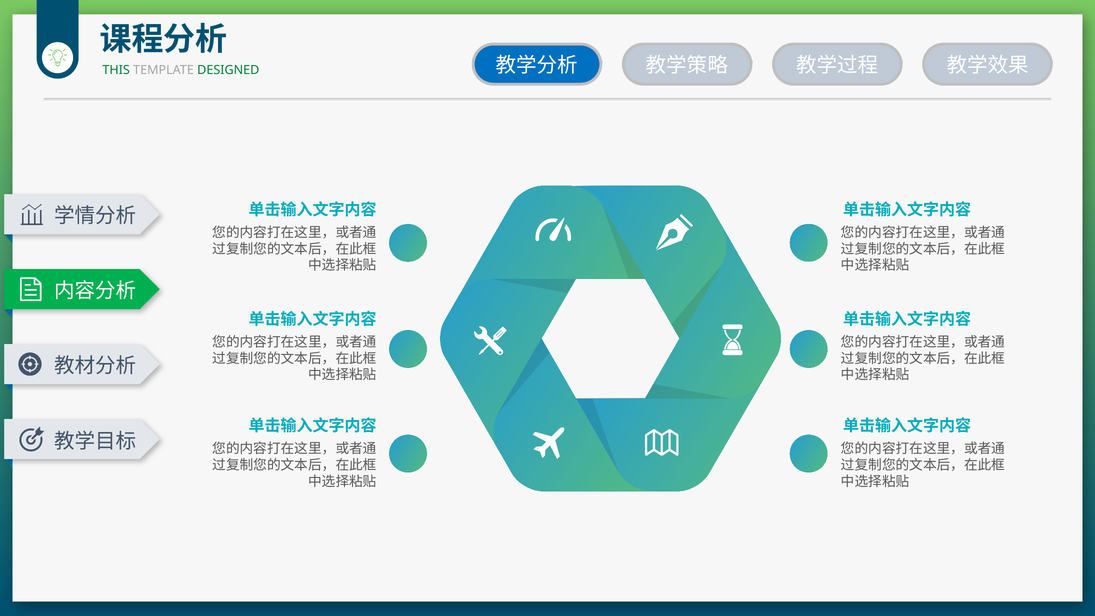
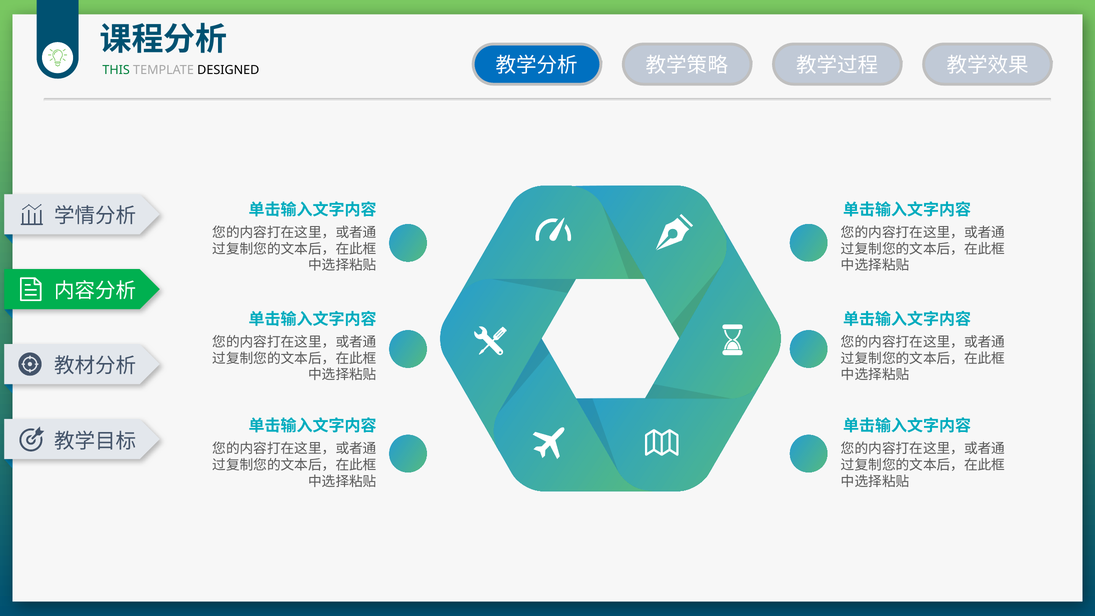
DESIGNED colour: green -> black (228, 70)
